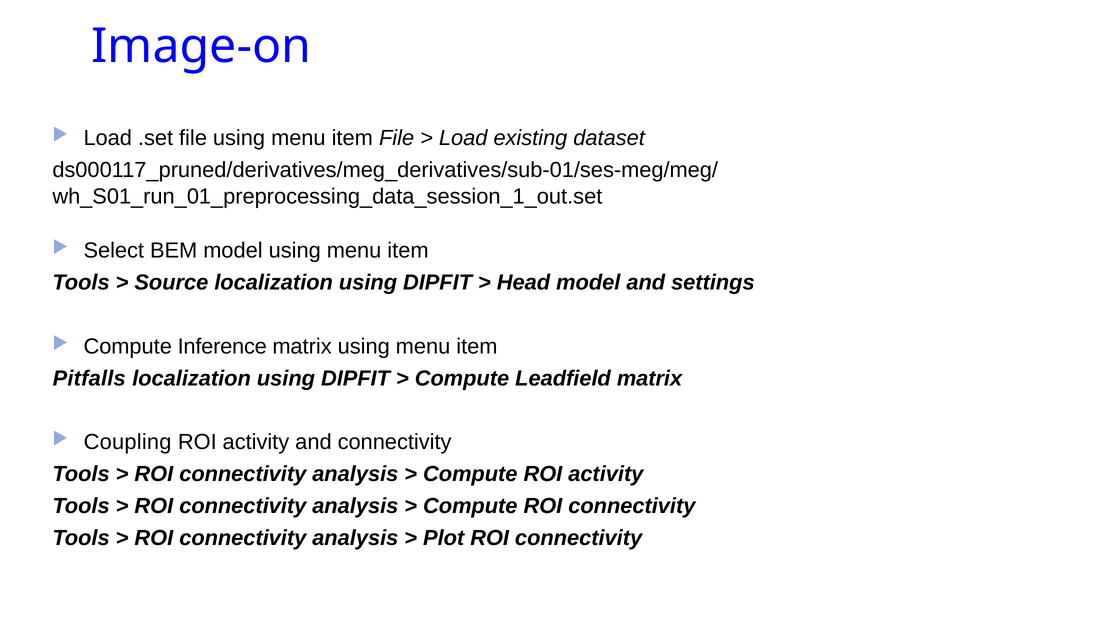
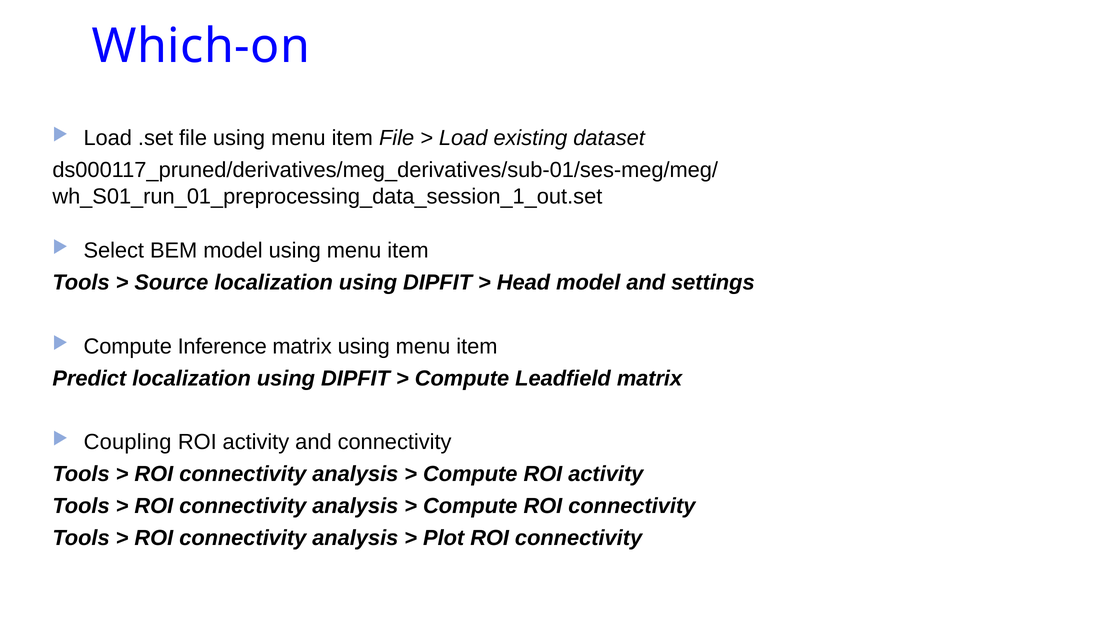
Image-on: Image-on -> Which-on (201, 46)
Pitfalls: Pitfalls -> Predict (89, 378)
